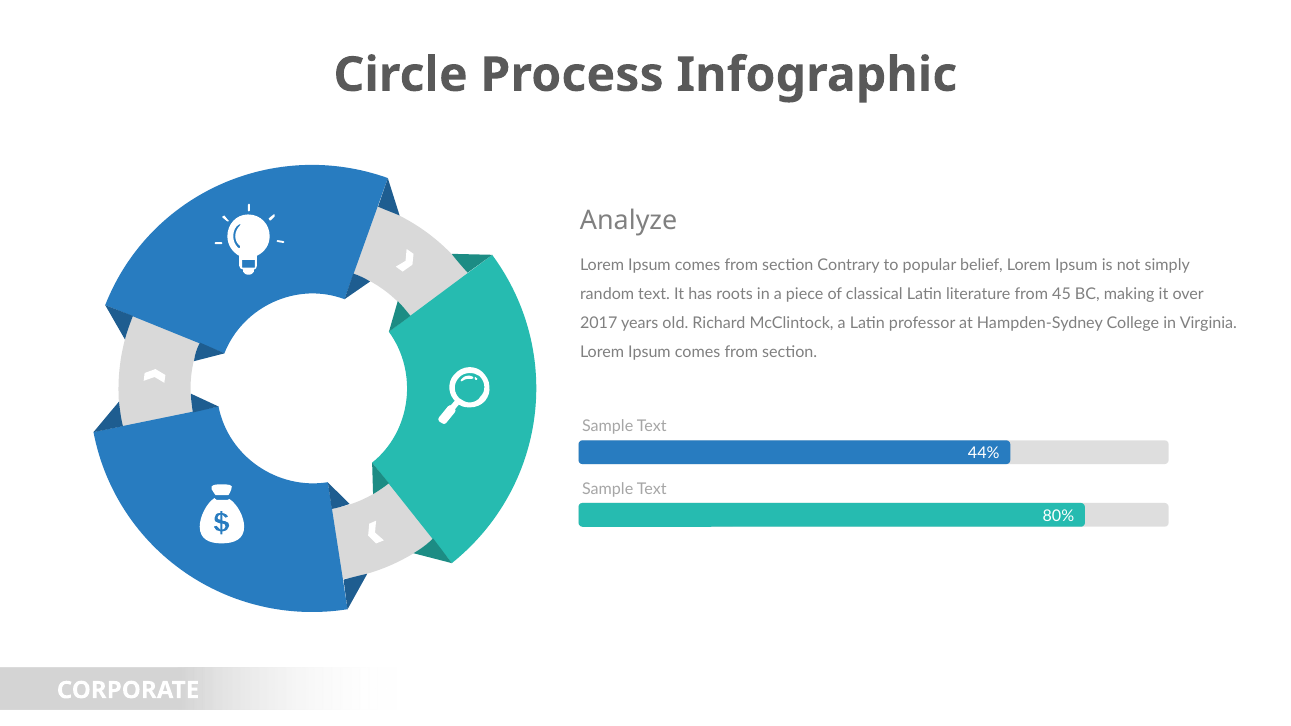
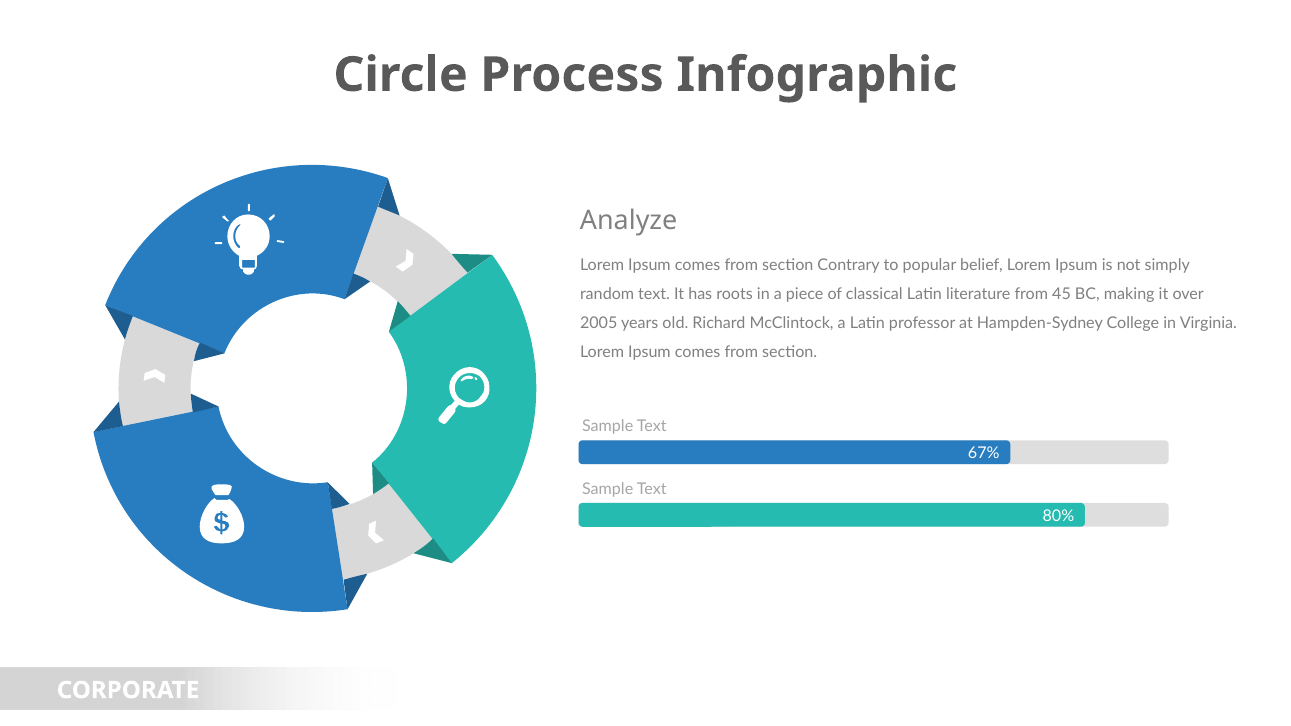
2017: 2017 -> 2005 (599, 323)
44%: 44% -> 67% (984, 453)
